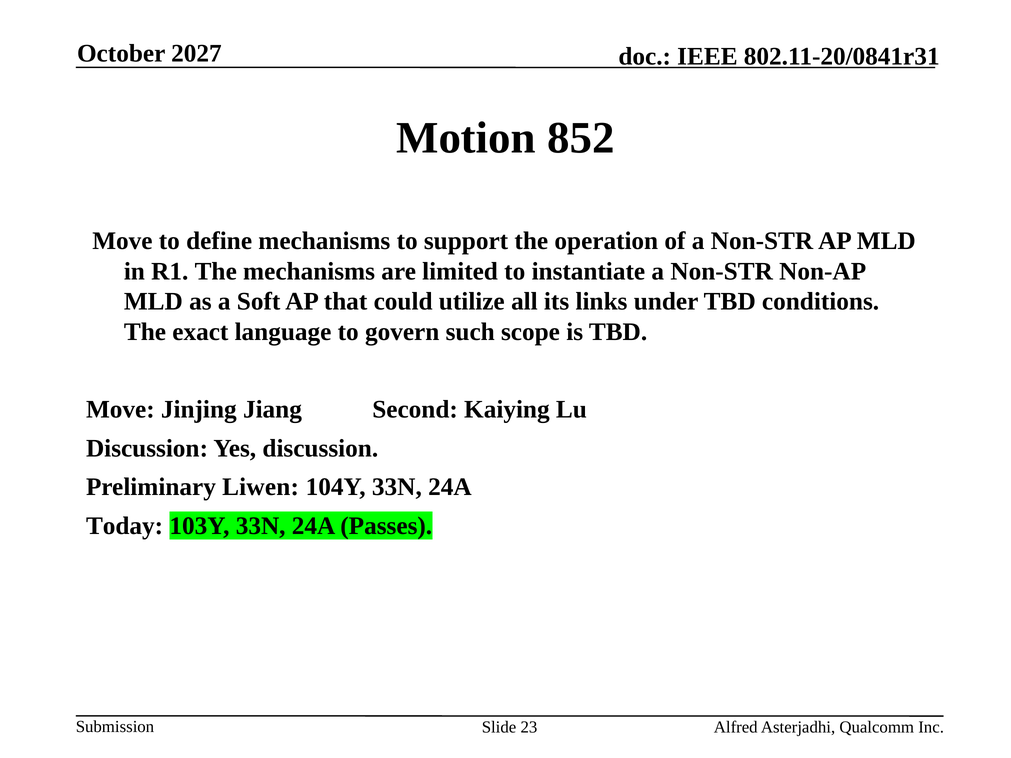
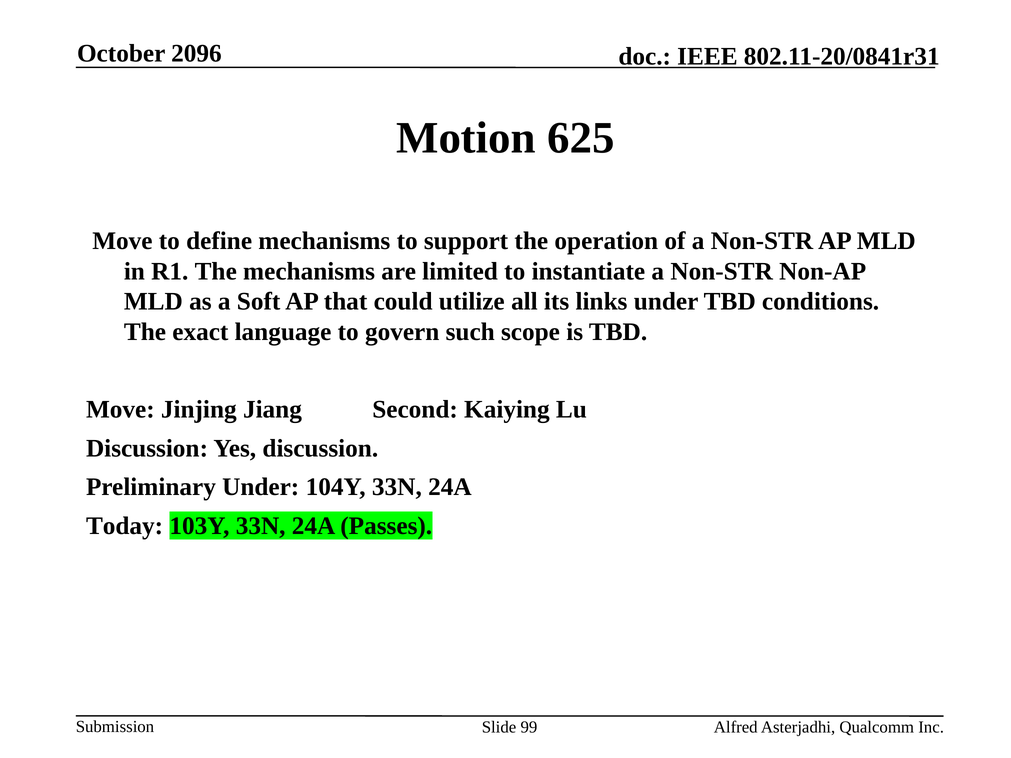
2027: 2027 -> 2096 (196, 54)
852: 852 -> 625 (581, 138)
Preliminary Liwen: Liwen -> Under (261, 487)
23: 23 -> 99 (529, 727)
